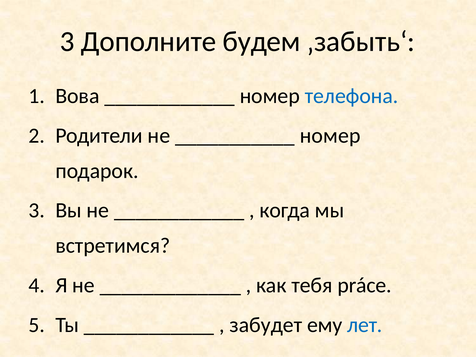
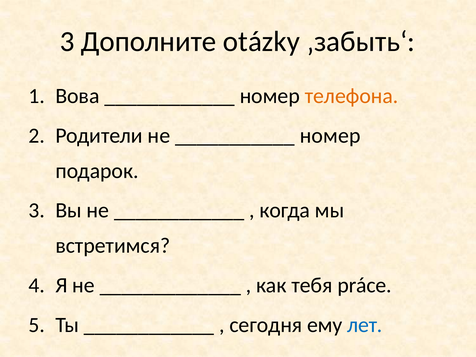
будем: будем -> otázky (261, 42)
телефона colour: blue -> orange (352, 96)
забудет: забудет -> сегодня (266, 325)
